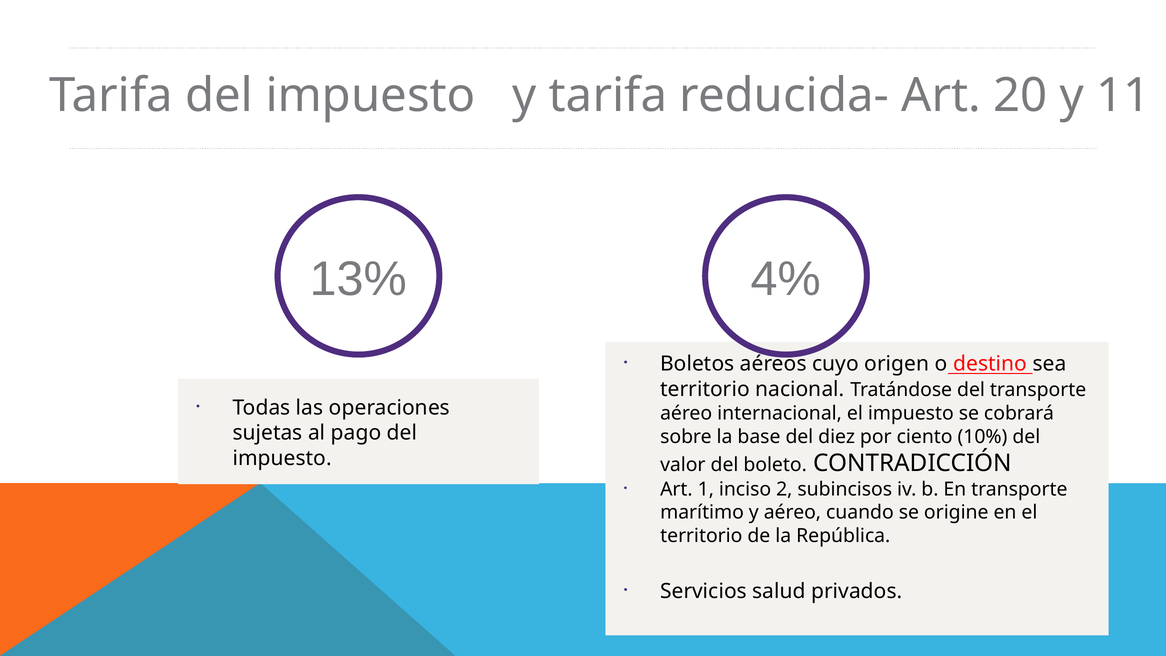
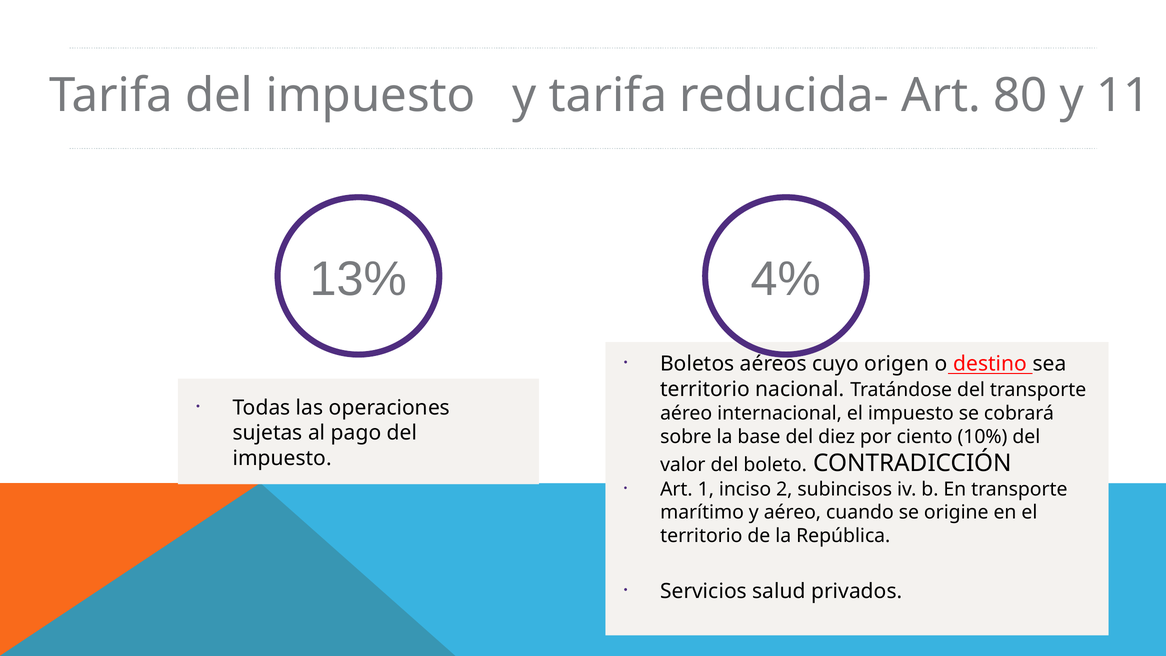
20: 20 -> 80 (1020, 96)
